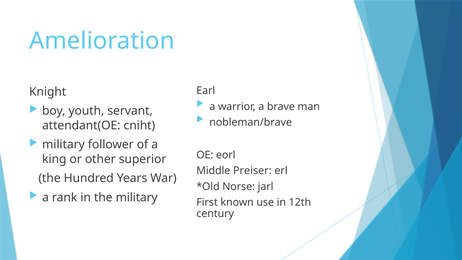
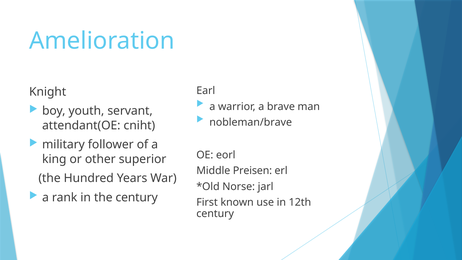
Preiser: Preiser -> Preisen (252, 171)
the military: military -> century (137, 197)
